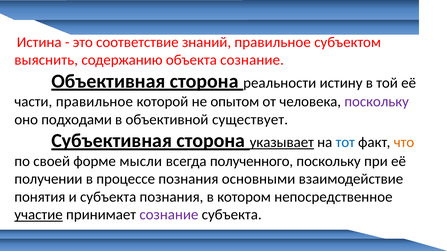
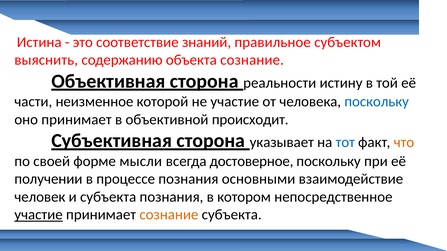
части правильное: правильное -> неизменное (94, 102)
не опытом: опытом -> участие (235, 102)
поскольку colour: purple -> blue (377, 102)
оно подходами: подходами -> принимает (77, 120)
существует: существует -> происходит (250, 120)
указывает underline: present -> none (282, 143)
полученного: полученного -> достоверное (252, 161)
понятия: понятия -> человек (40, 197)
сознание colour: purple -> orange (169, 215)
